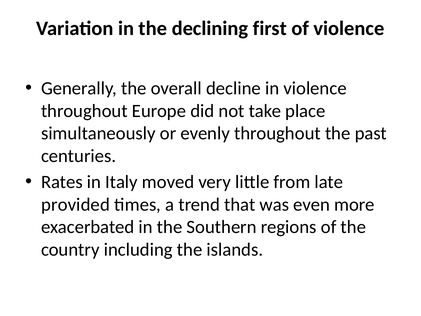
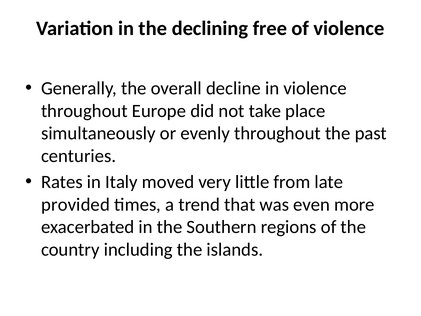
first: first -> free (270, 28)
